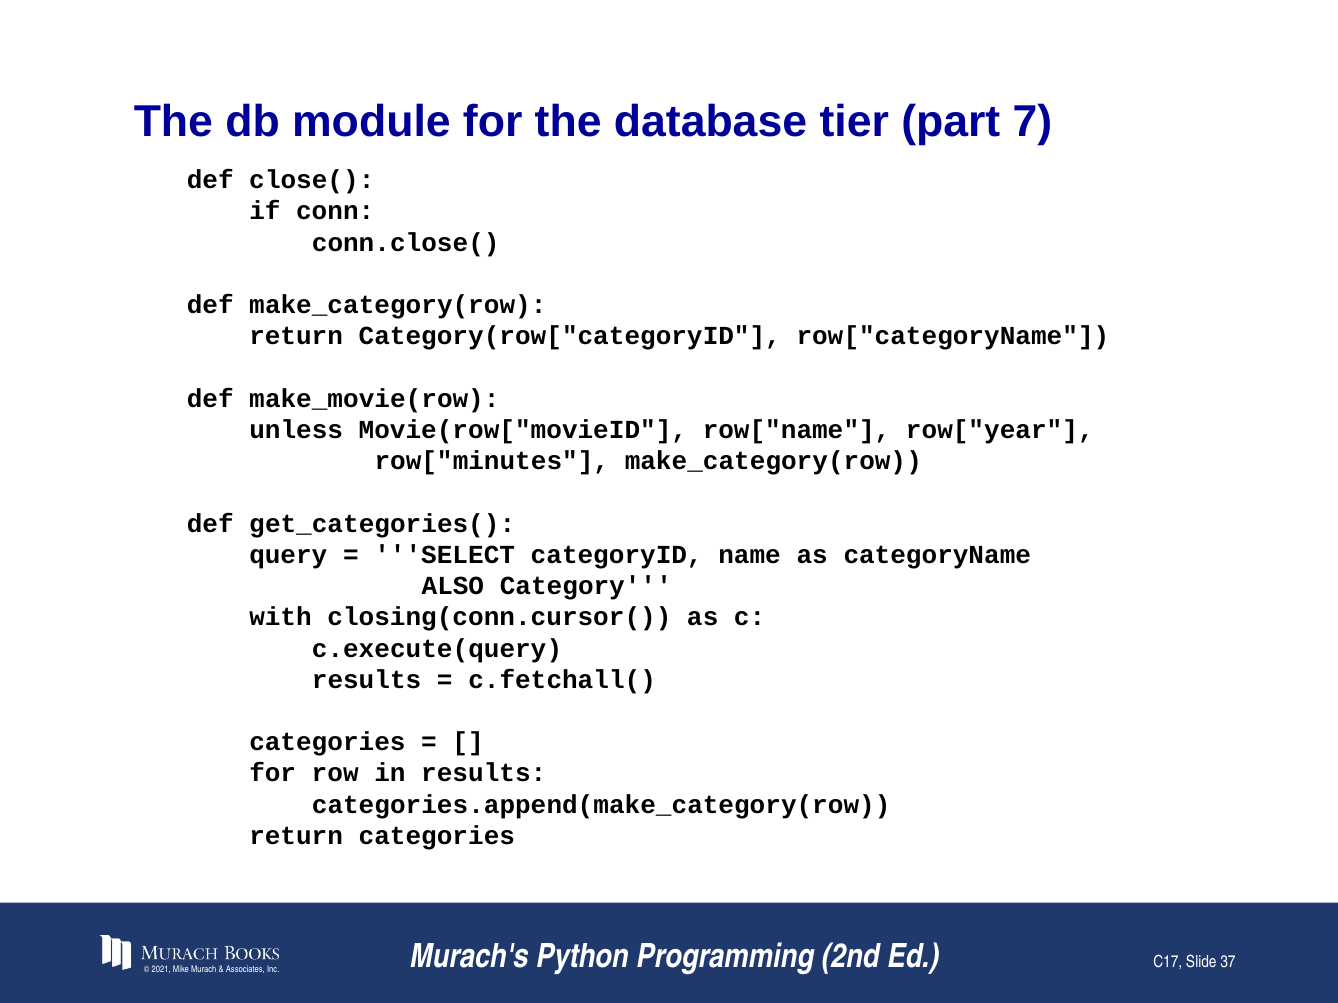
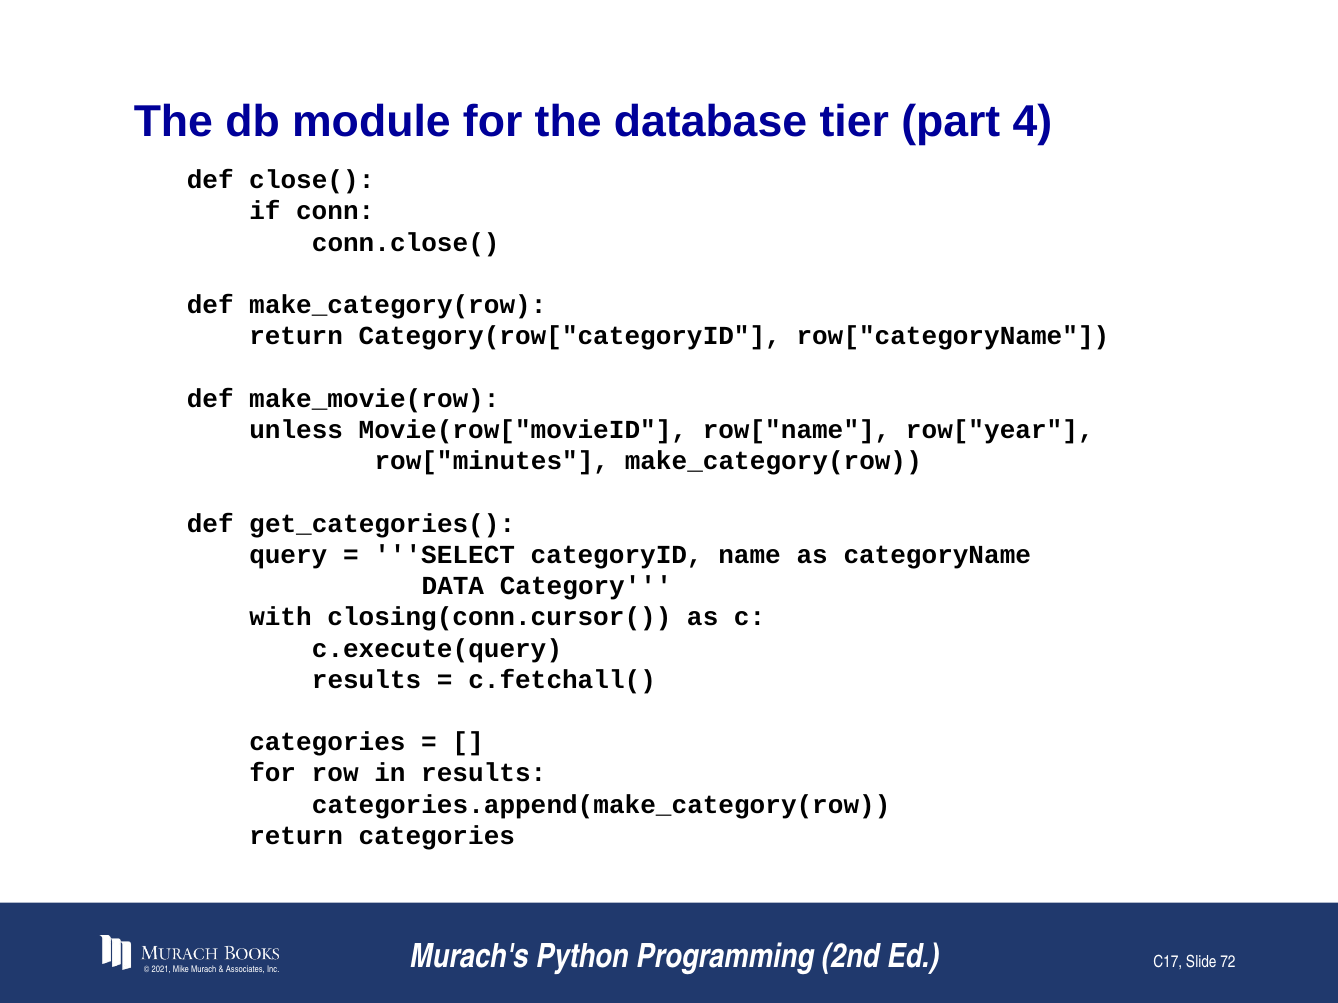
7: 7 -> 4 (1032, 122)
ALSO: ALSO -> DATA (453, 586)
37: 37 -> 72 (1228, 963)
